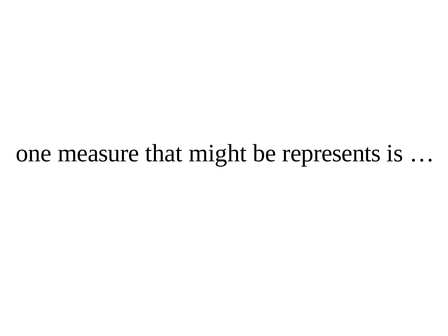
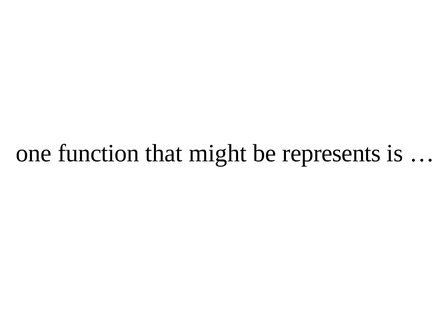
measure: measure -> function (99, 153)
